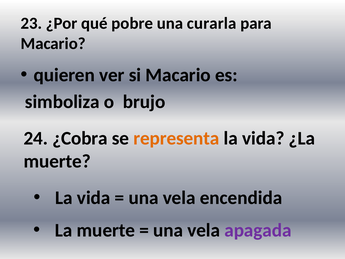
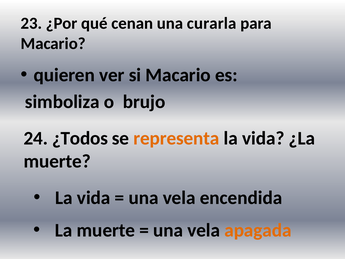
pobre: pobre -> cenan (132, 23)
¿Cobra: ¿Cobra -> ¿Todos (80, 138)
apagada colour: purple -> orange (258, 230)
